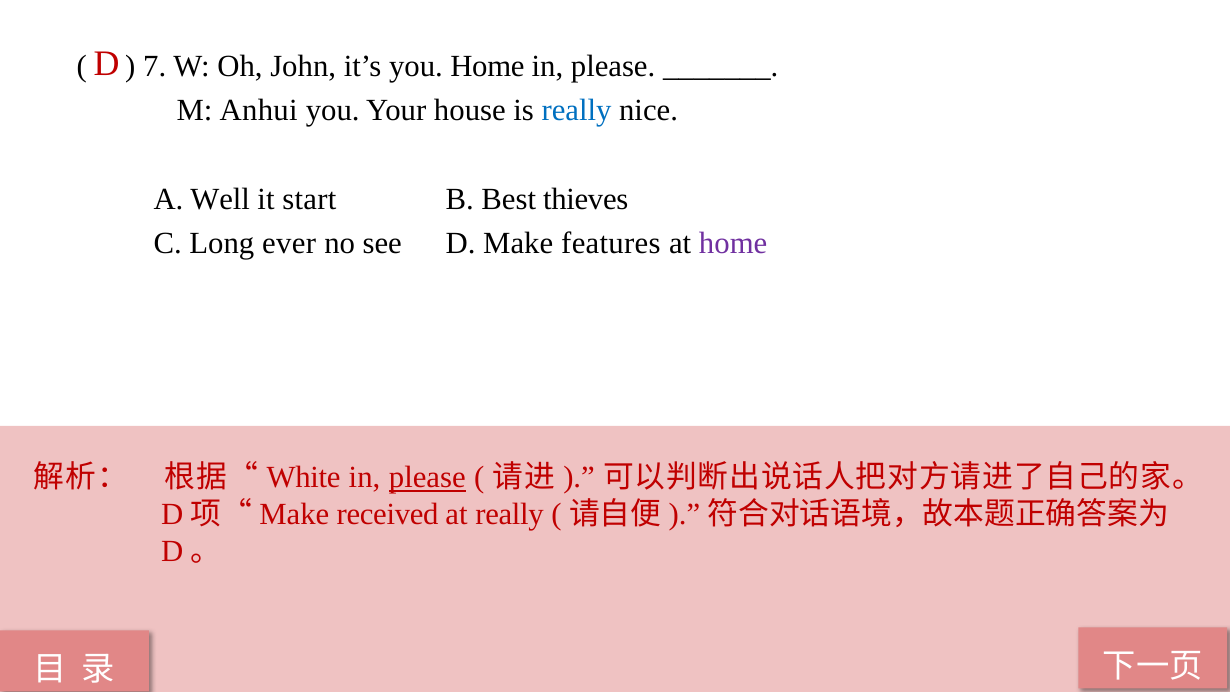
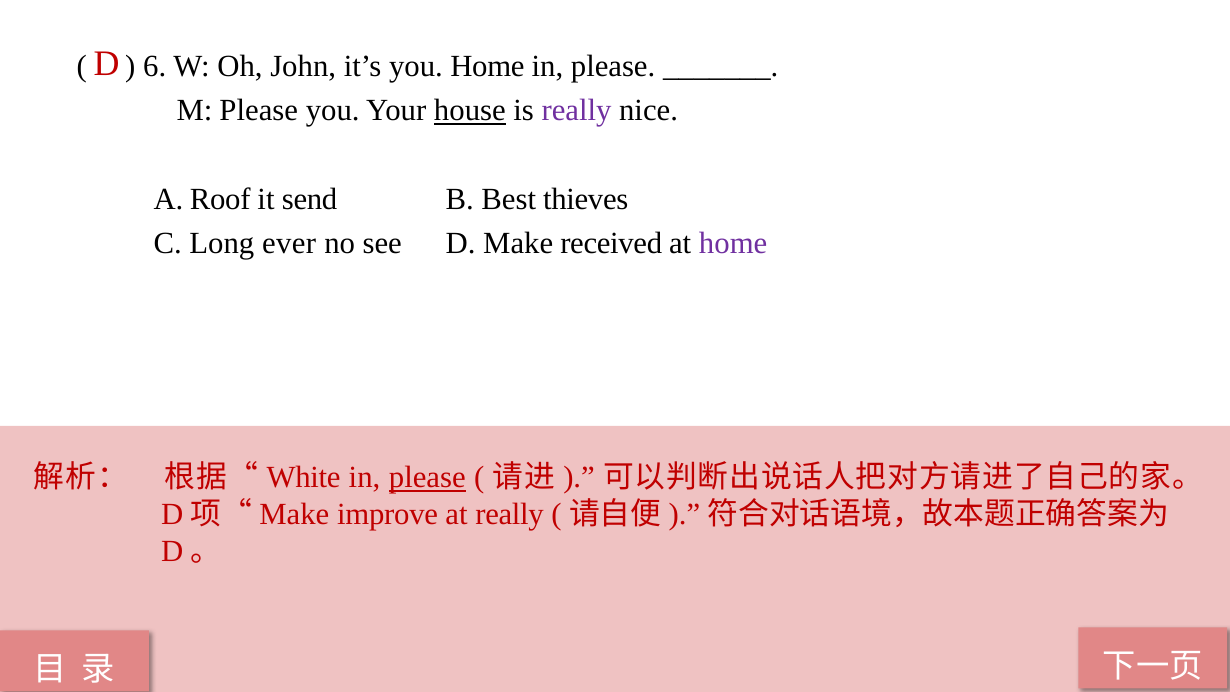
7: 7 -> 6 (155, 66)
M Anhui: Anhui -> Please (259, 110)
house underline: none -> present (470, 110)
really colour: blue -> purple (576, 110)
Well: Well -> Roof (220, 199)
start: start -> send (310, 199)
features: features -> received (611, 243)
received: received -> improve (388, 514)
